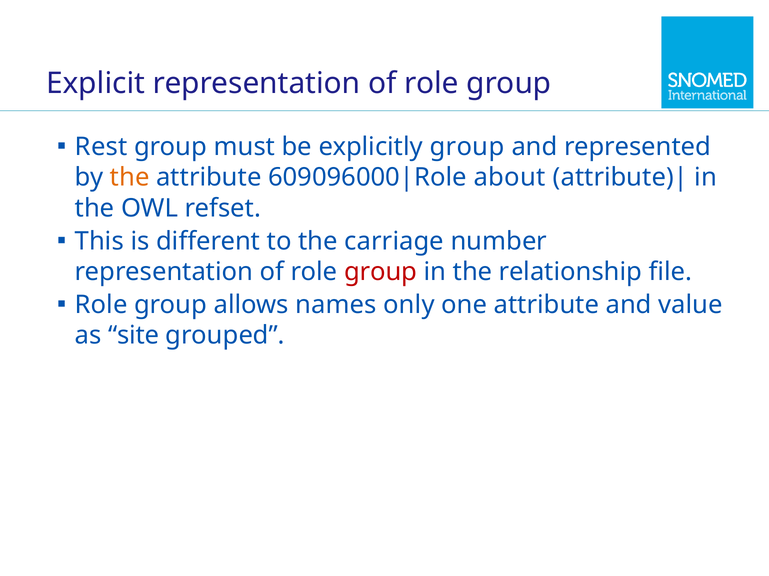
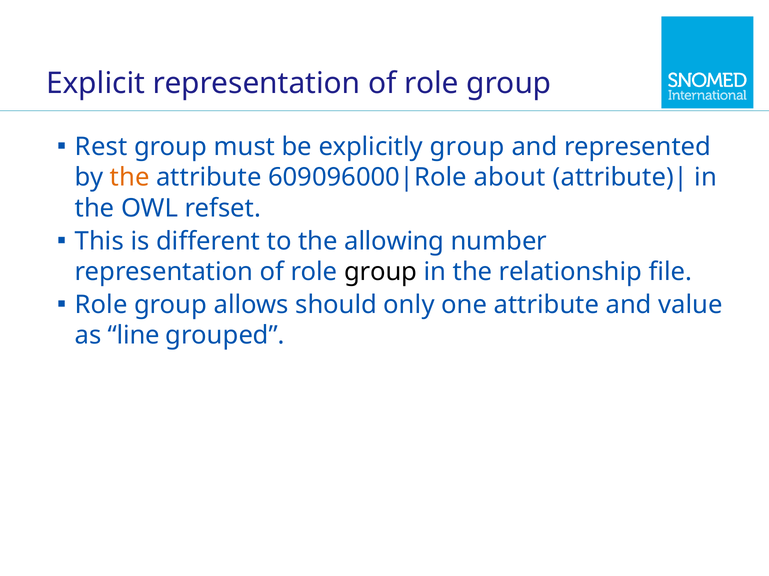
carriage: carriage -> allowing (394, 241)
group colour: red -> black (381, 272)
names: names -> should (336, 305)
site: site -> line (134, 336)
